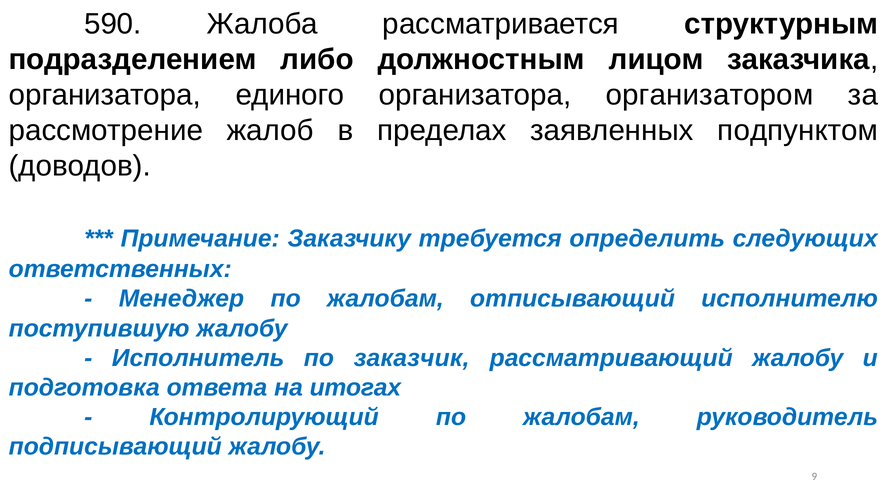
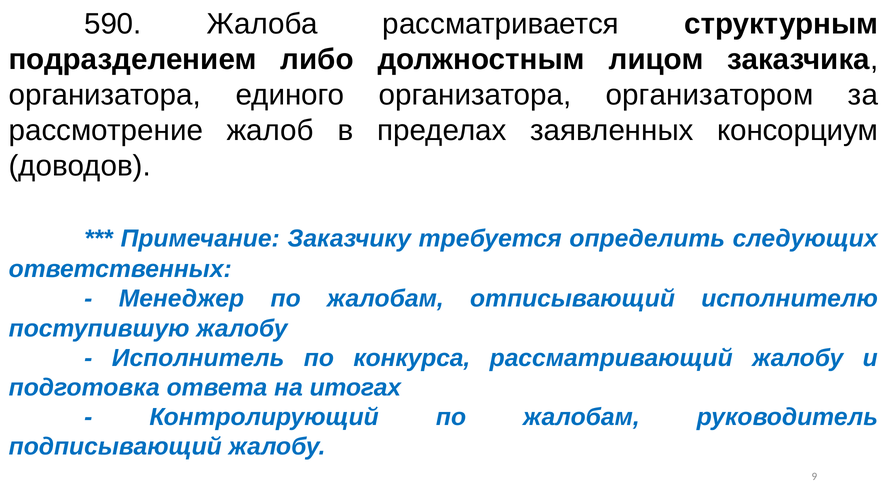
подпунктом: подпунктом -> консорциум (798, 131)
заказчик: заказчик -> конкурса (412, 358)
